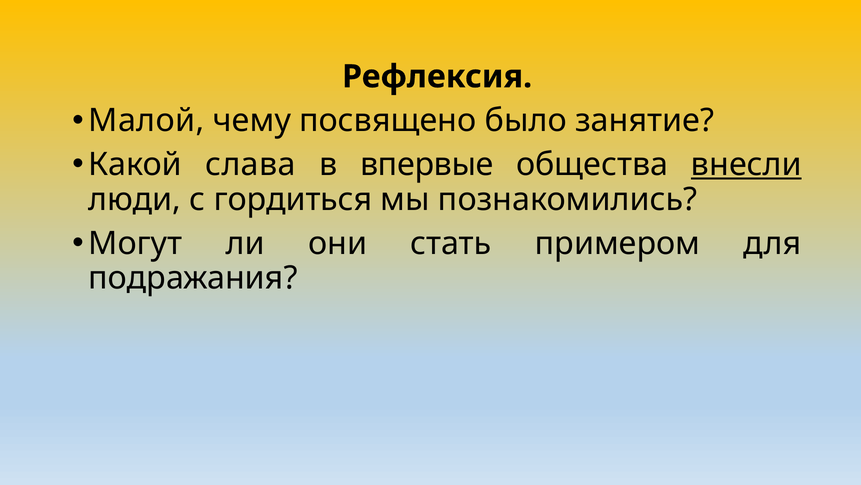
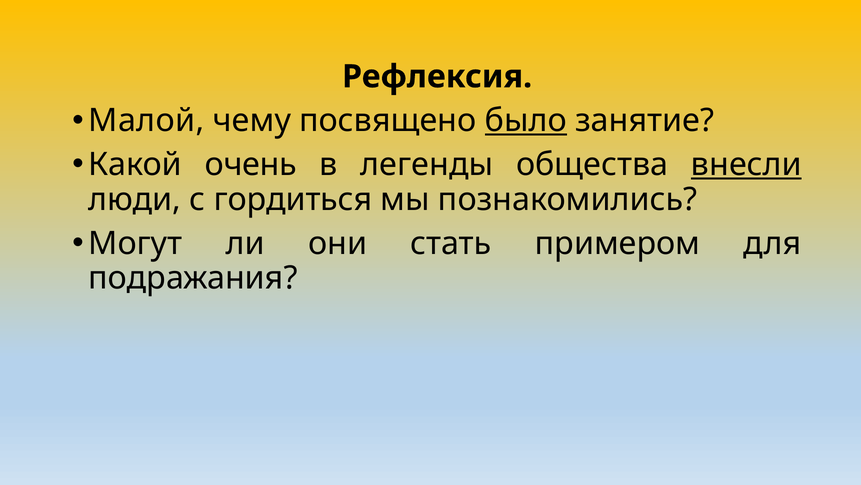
было underline: none -> present (526, 120)
слава: слава -> очень (251, 164)
впервые: впервые -> легенды (427, 164)
